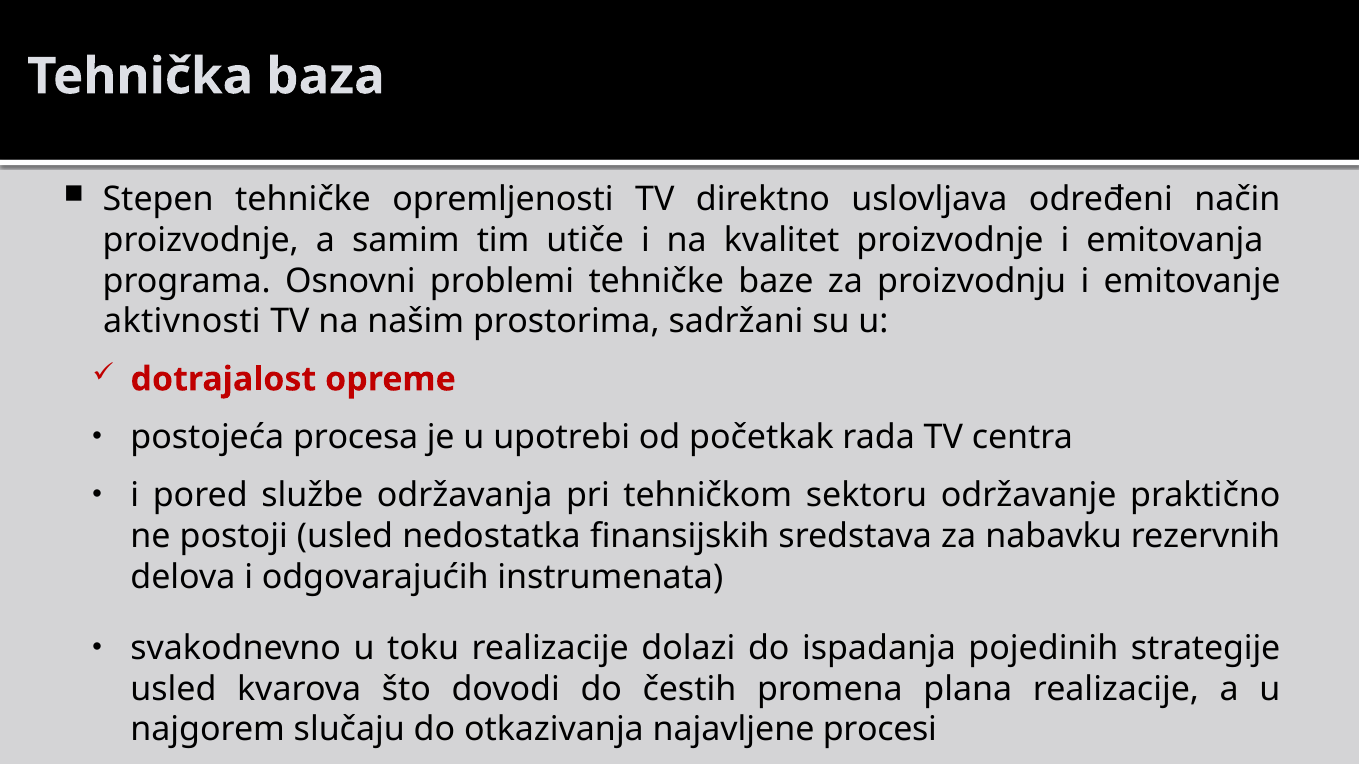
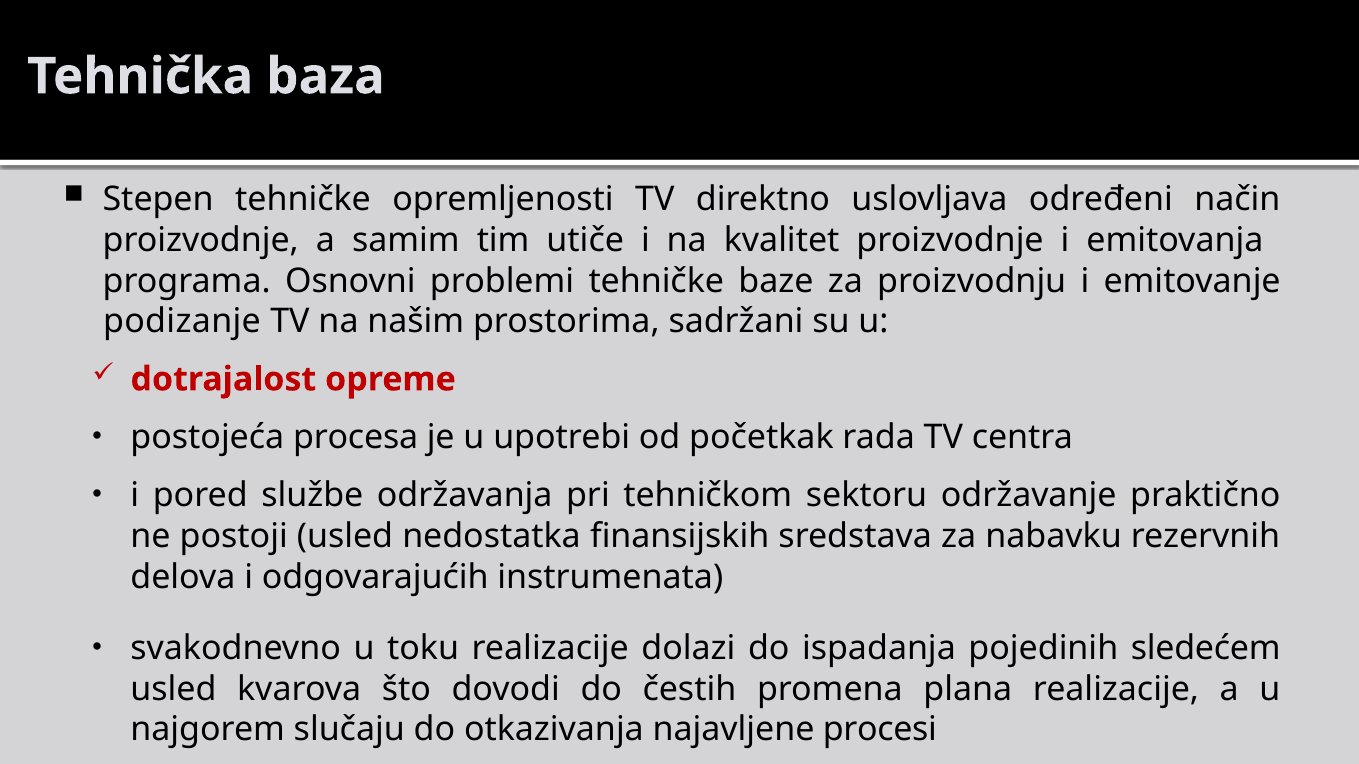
aktivnosti: aktivnosti -> podizanje (182, 322)
strategije: strategije -> sledećem (1206, 648)
